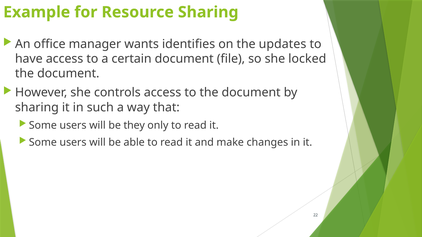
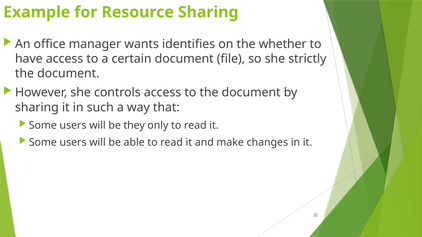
updates: updates -> whether (283, 44)
locked: locked -> strictly (307, 59)
